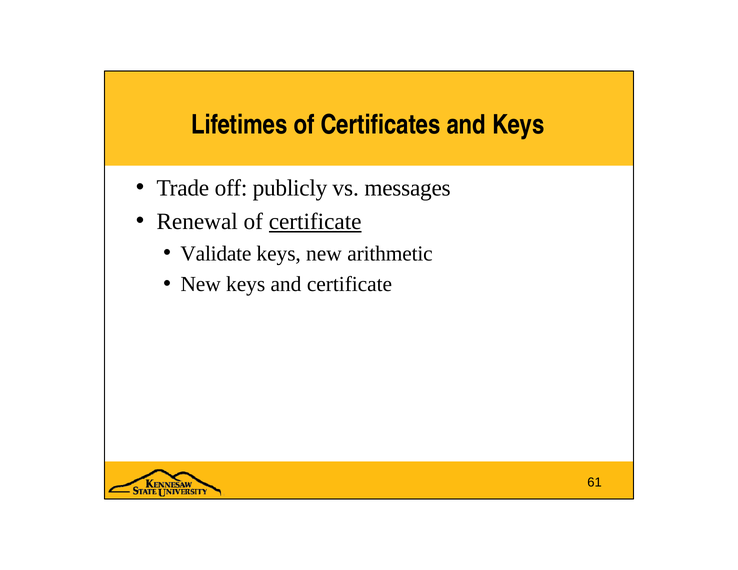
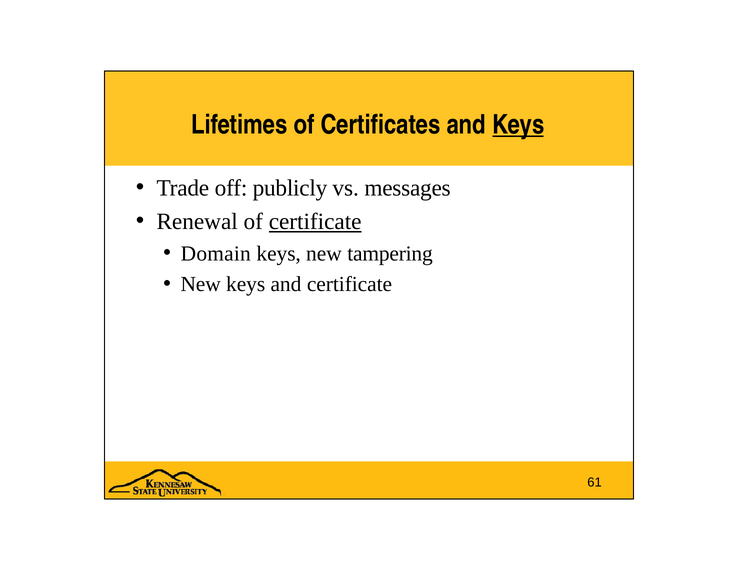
Keys underline: none -> present (518, 125)
Validate: Validate -> Domain (216, 254)
arithmetic: arithmetic -> tampering (390, 254)
